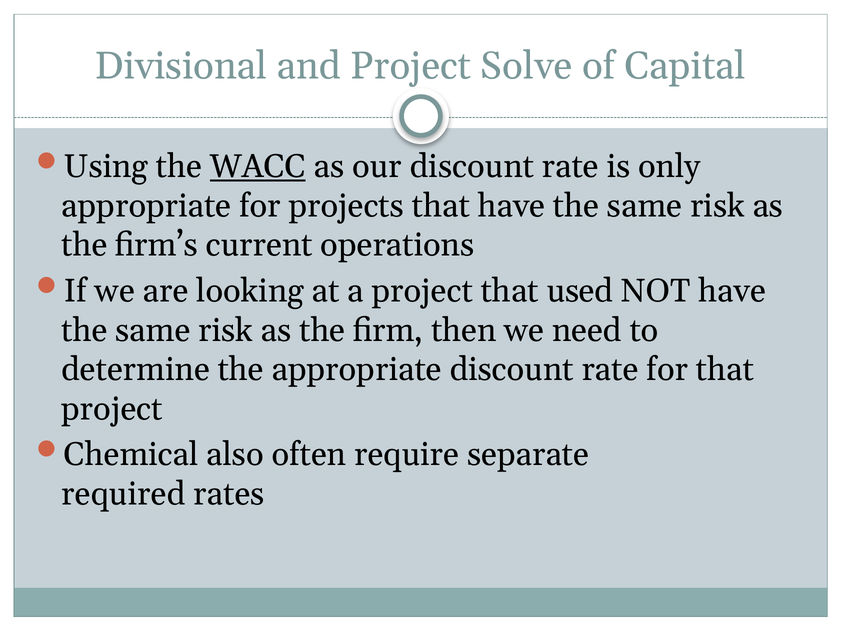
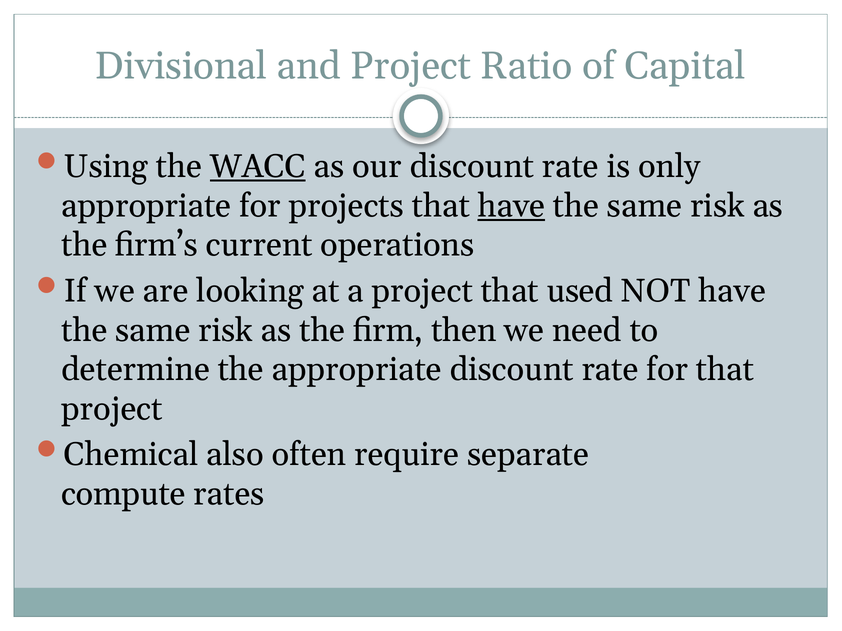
Solve: Solve -> Ratio (527, 66)
have underline: none -> present (511, 206)
required: required -> compute (124, 494)
